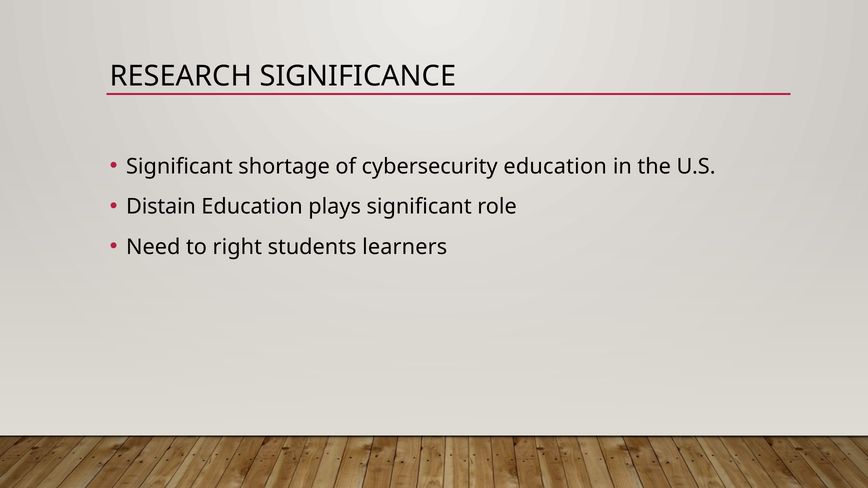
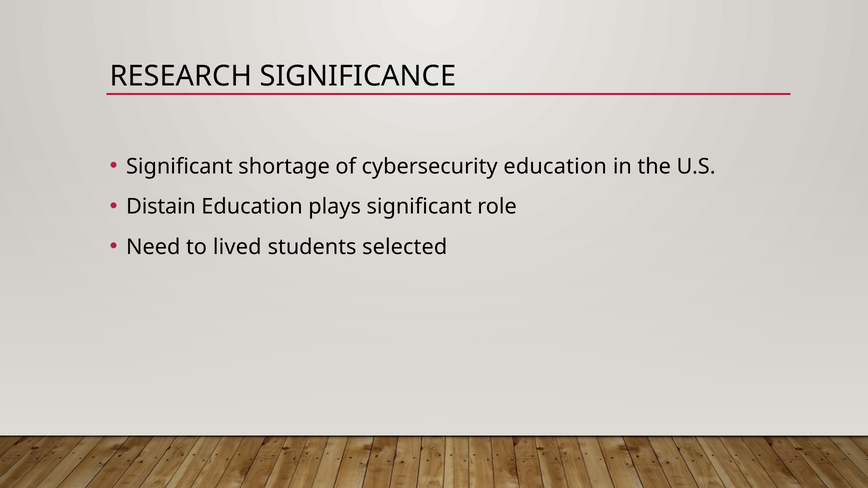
right: right -> lived (237, 247)
learners: learners -> selected (405, 247)
